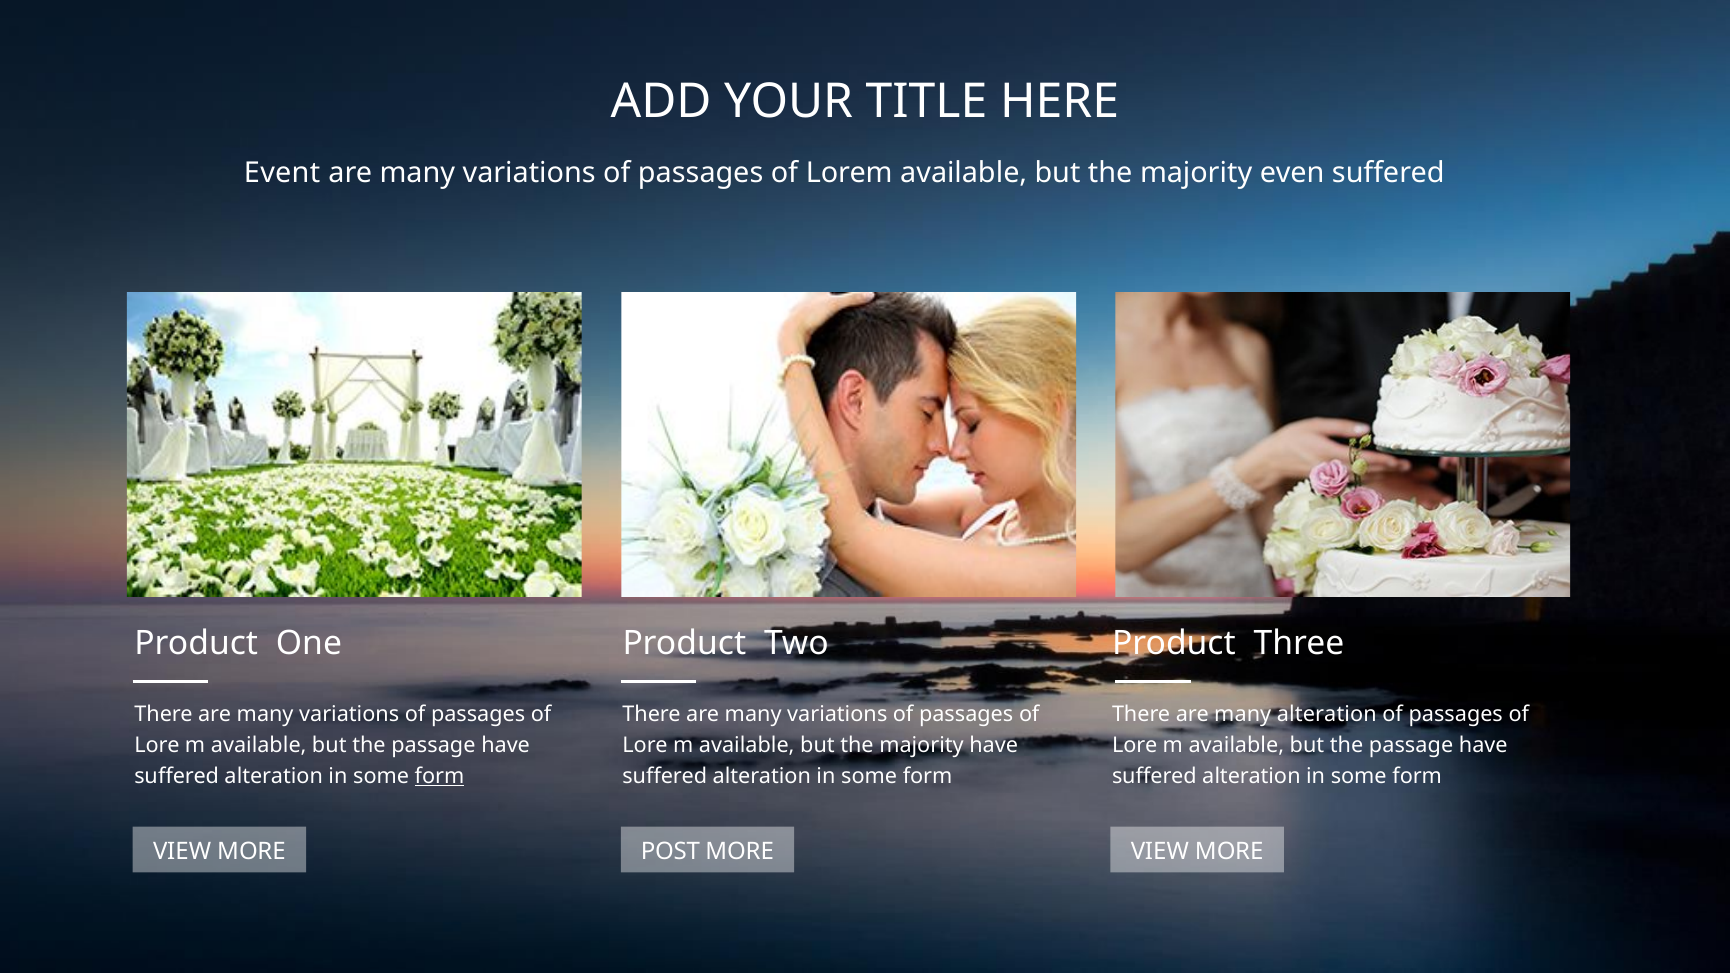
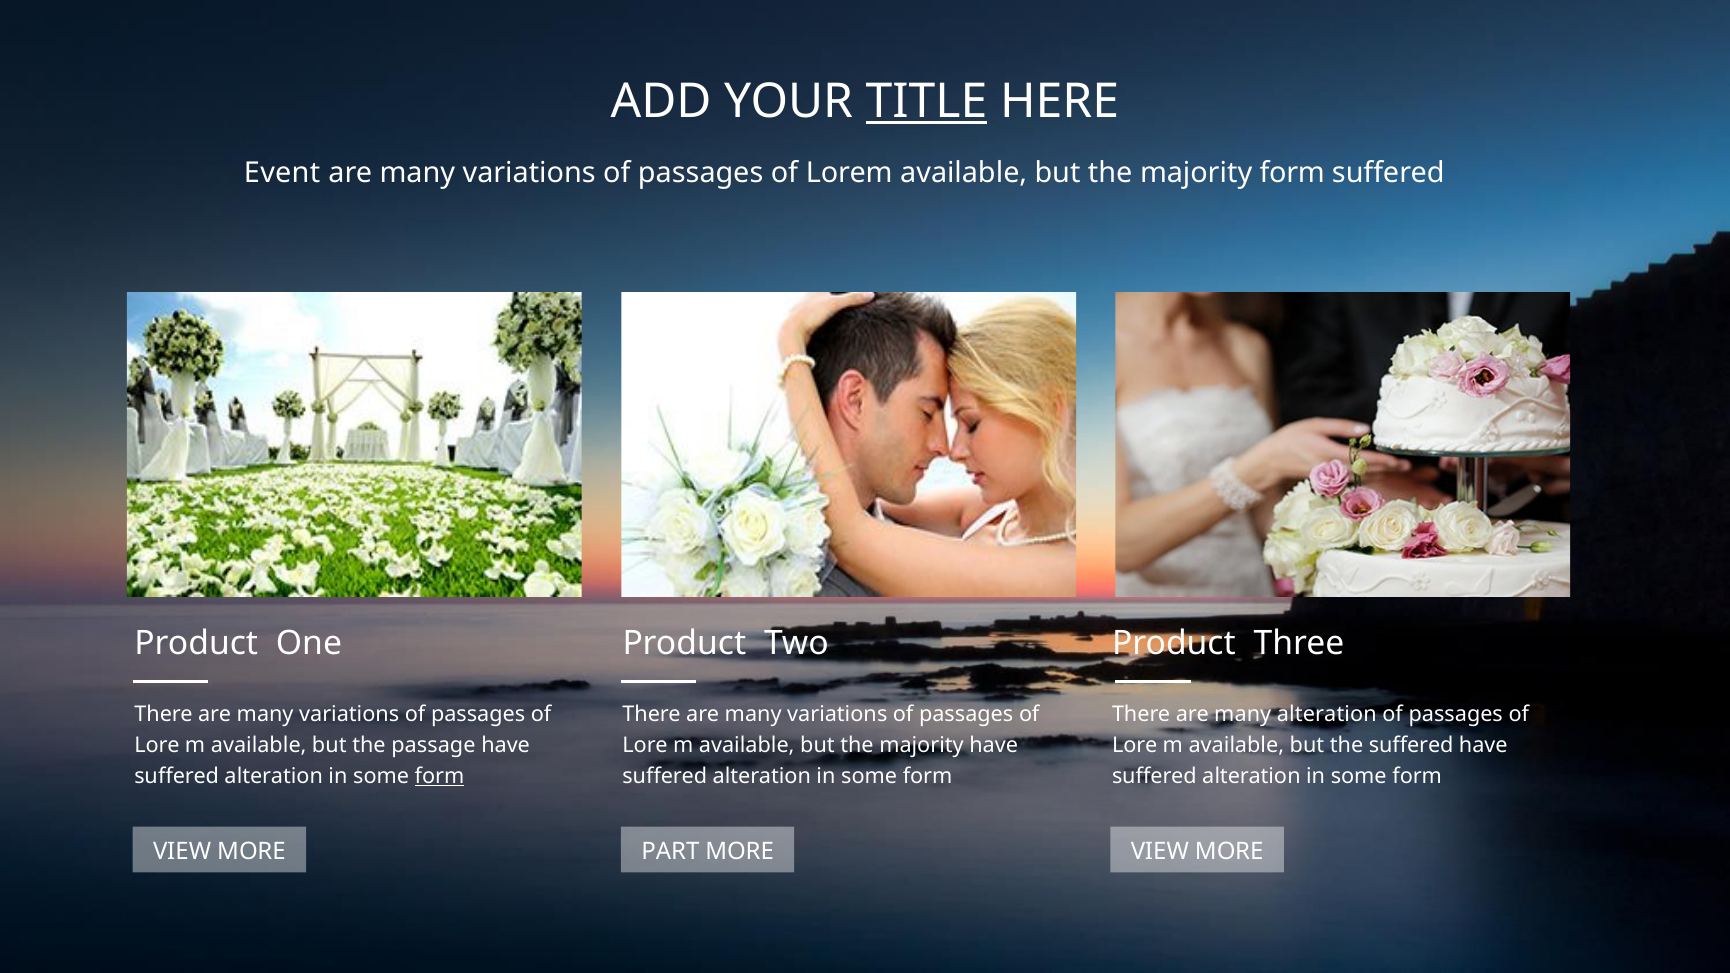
TITLE underline: none -> present (926, 101)
majority even: even -> form (1292, 173)
passage: passage -> suffered (1411, 745)
POST: POST -> PART (670, 851)
